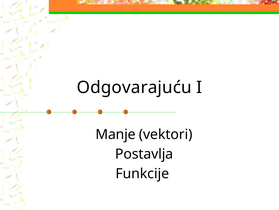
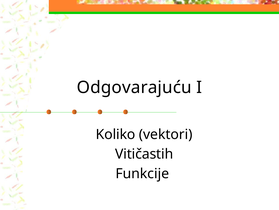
Manje: Manje -> Koliko (116, 134)
Postavlja: Postavlja -> Vitičastih (144, 153)
